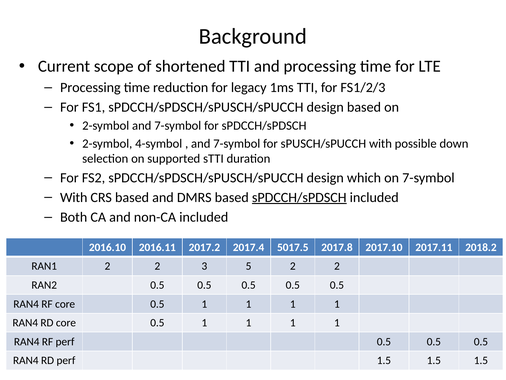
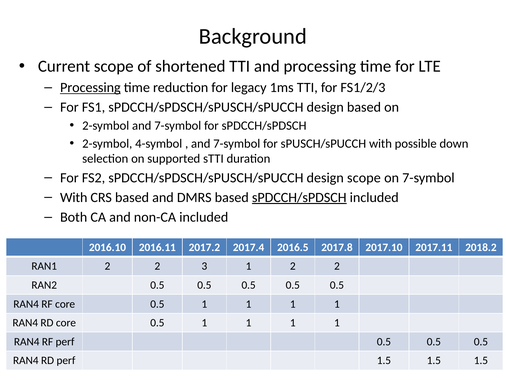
Processing underline: none -> present (90, 87)
design which: which -> scope (364, 177)
5017.5: 5017.5 -> 2016.5 (293, 247)
3 5: 5 -> 1 (249, 266)
